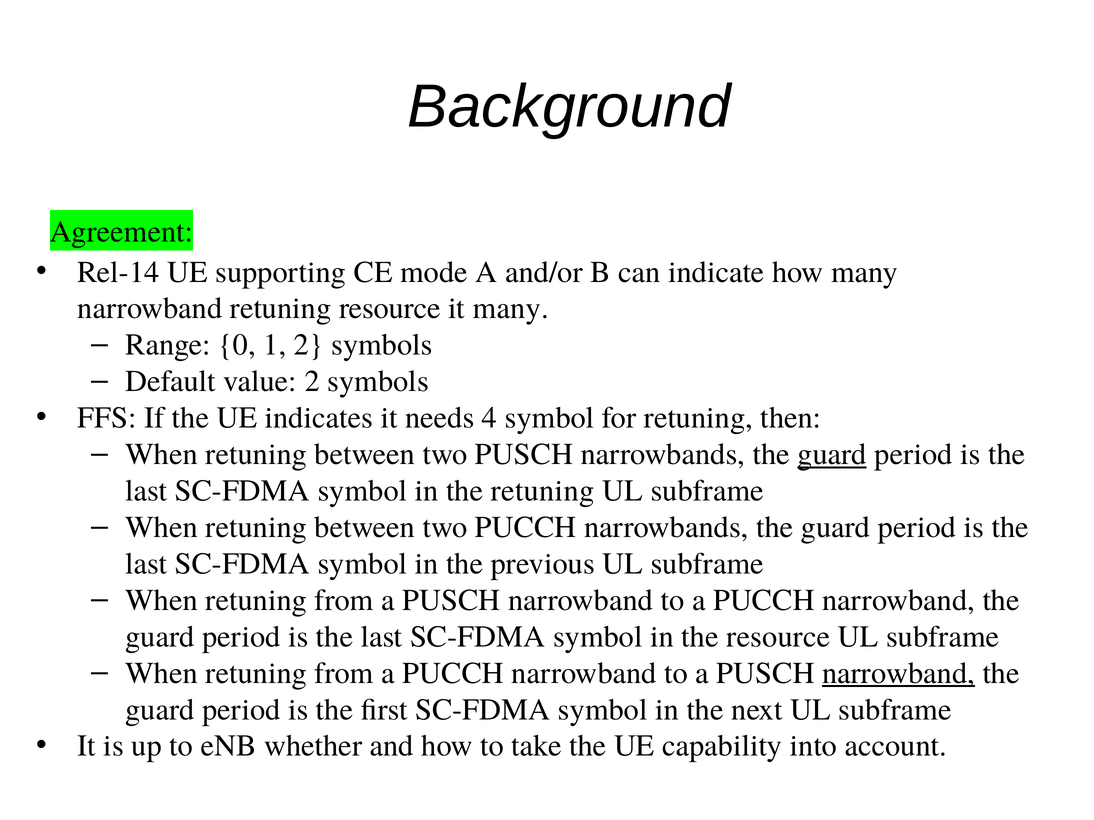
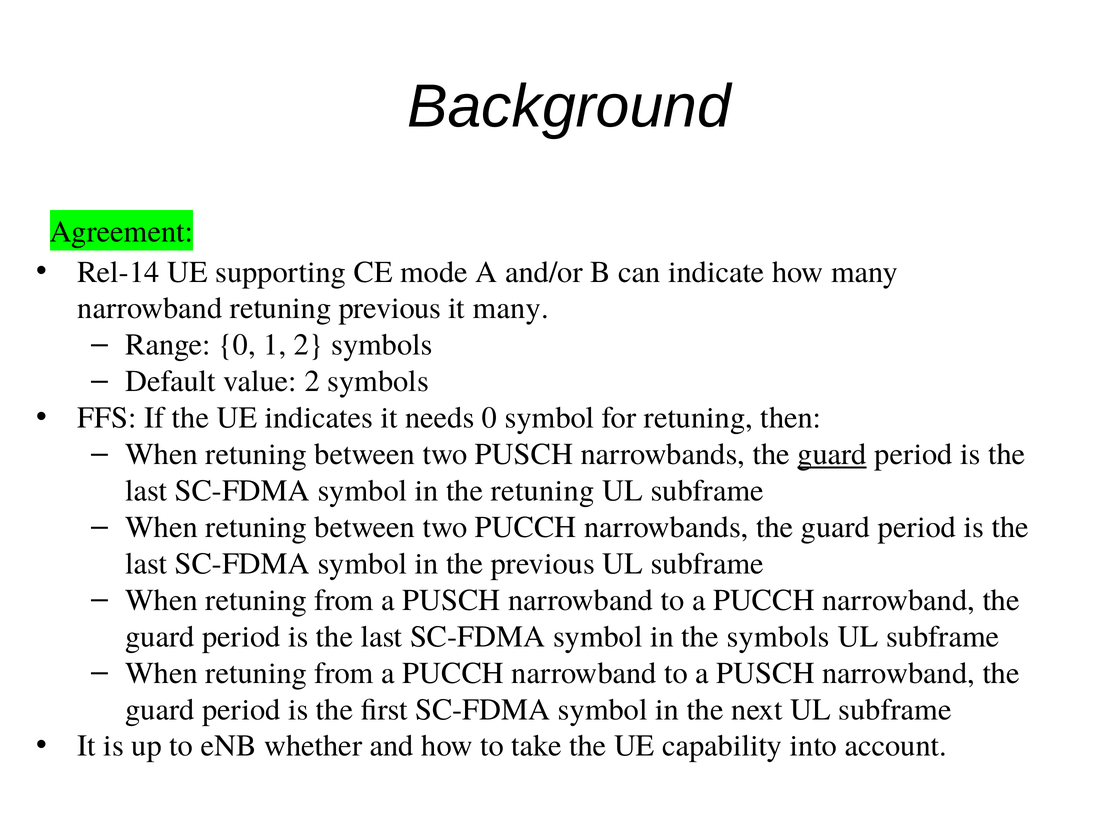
retuning resource: resource -> previous (390, 309)
needs 4: 4 -> 0 (490, 418)
the resource: resource -> symbols (778, 637)
narrowband underline: present -> none (899, 673)
